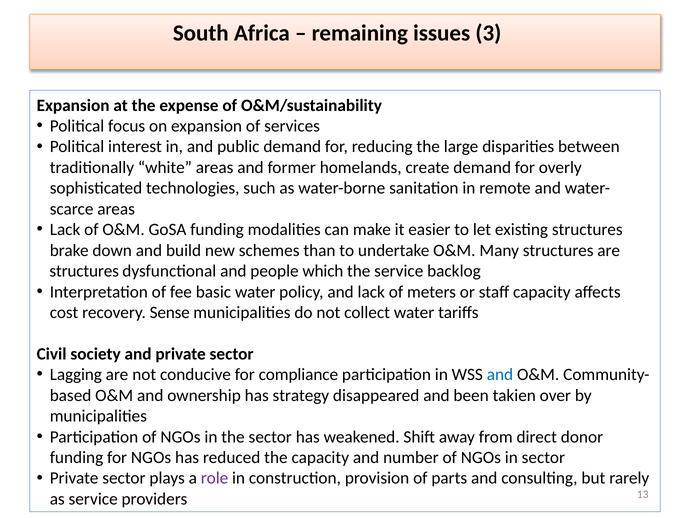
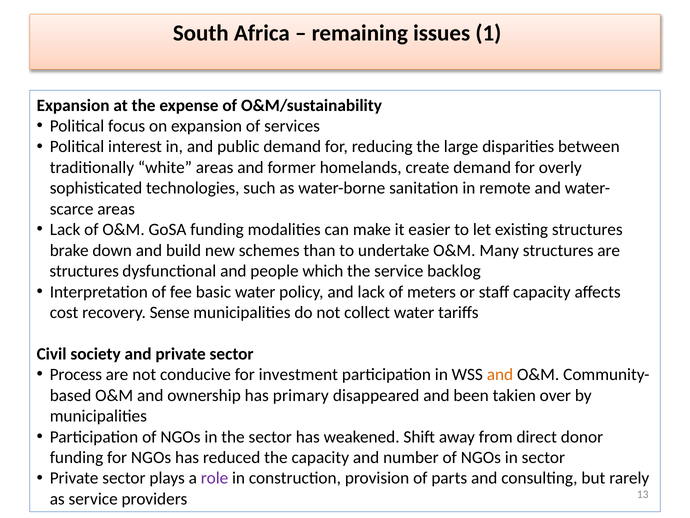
3: 3 -> 1 (488, 33)
Lagging: Lagging -> Process (76, 374)
compliance: compliance -> investment (298, 374)
and colour: blue -> orange (500, 374)
strategy: strategy -> primary (301, 395)
